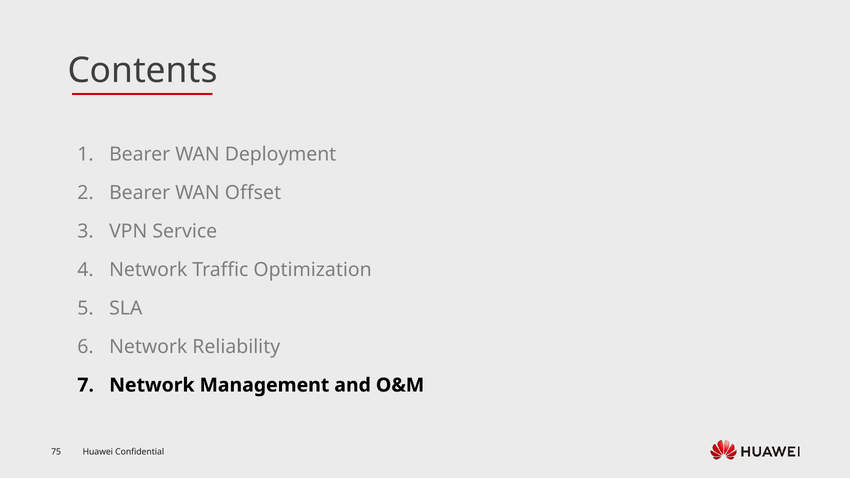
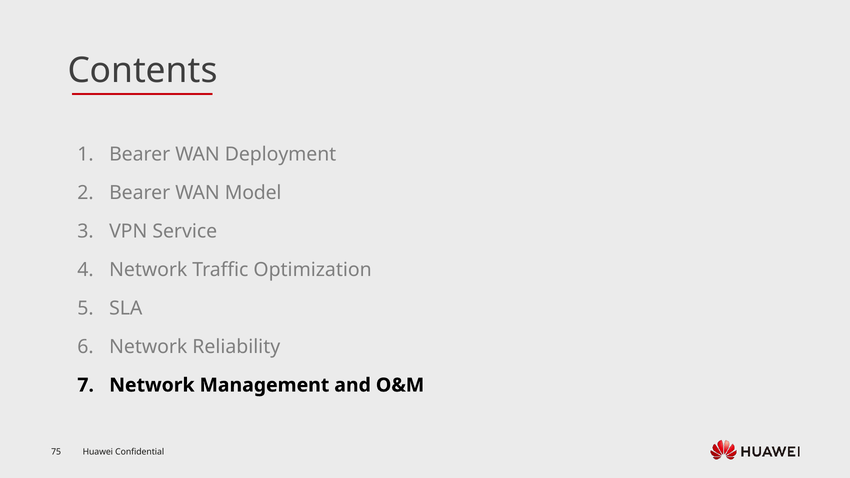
Offset: Offset -> Model (253, 193)
